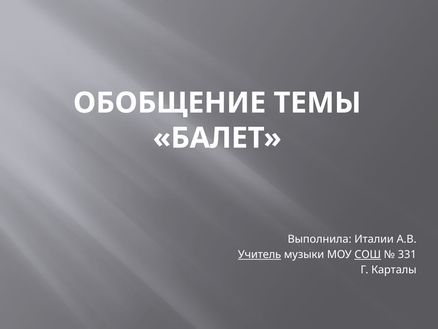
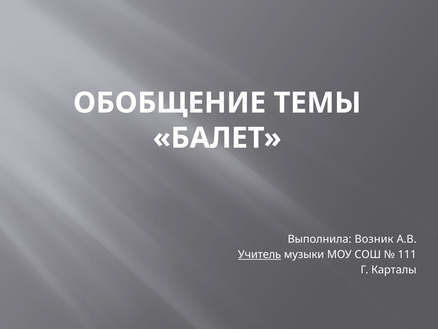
Италии: Италии -> Возник (374, 239)
СОШ underline: present -> none (368, 254)
331: 331 -> 111 (407, 254)
